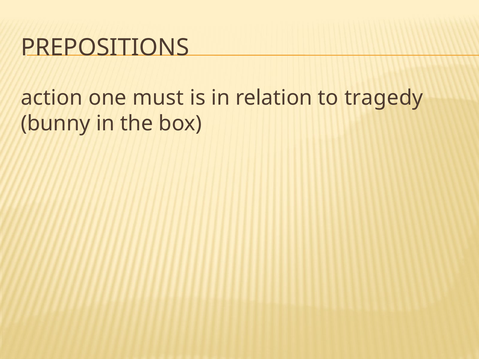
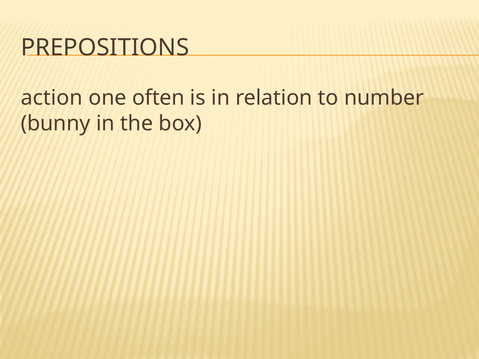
must: must -> often (158, 98)
tragedy: tragedy -> number (384, 98)
